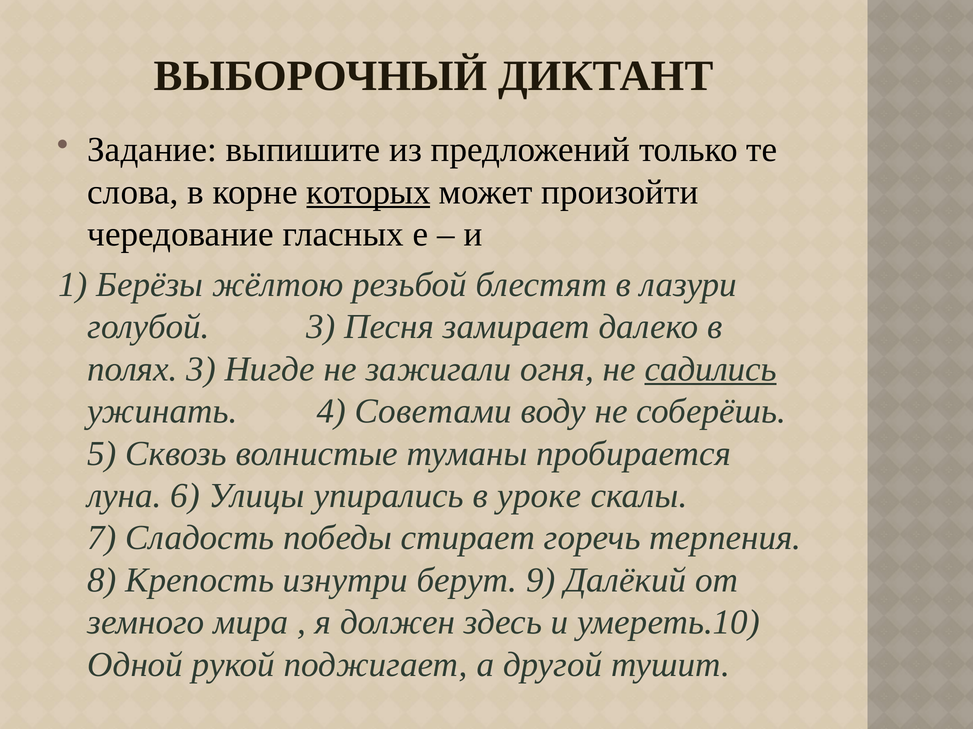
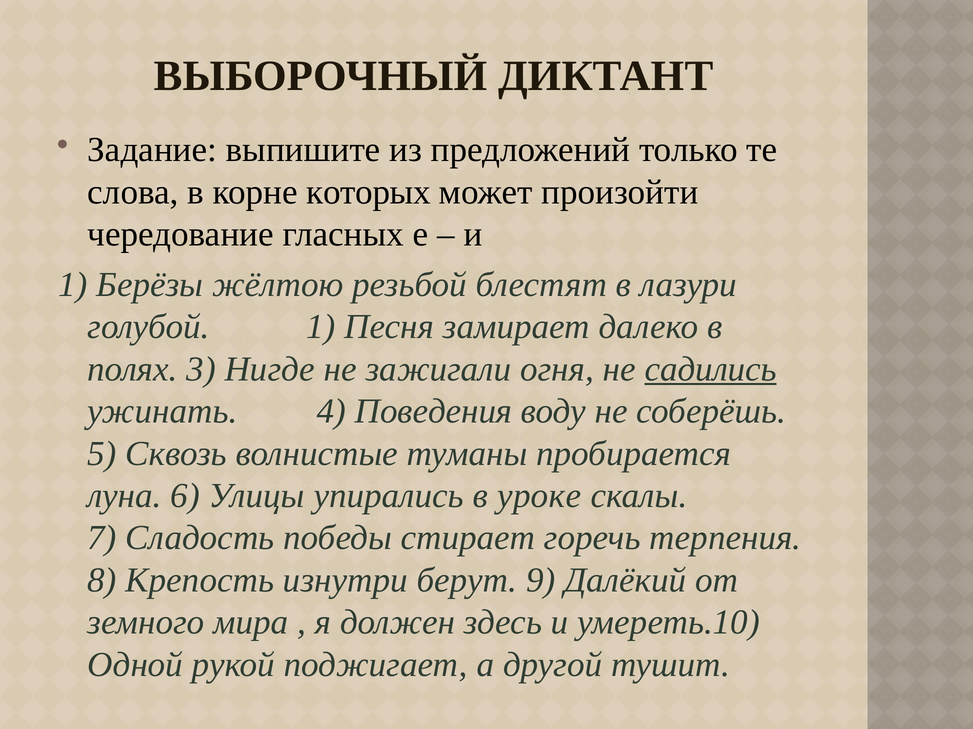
которых underline: present -> none (369, 192)
голубой 3: 3 -> 1 (321, 327)
Советами: Советами -> Поведения (434, 412)
